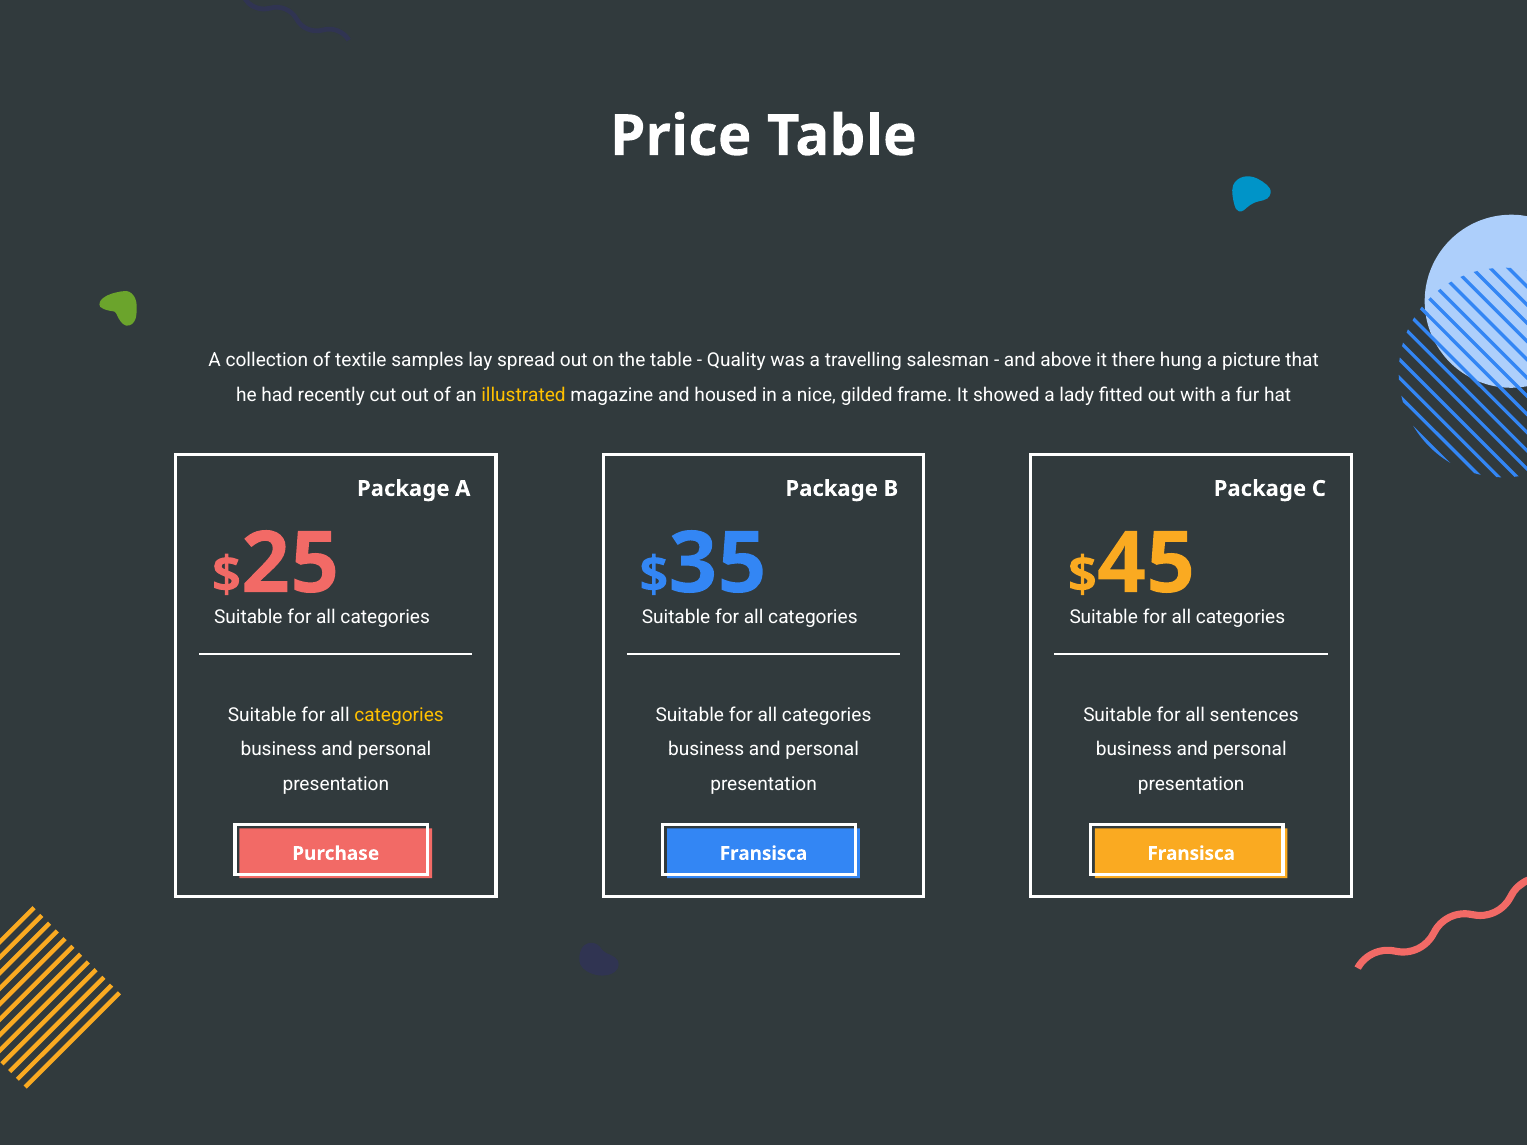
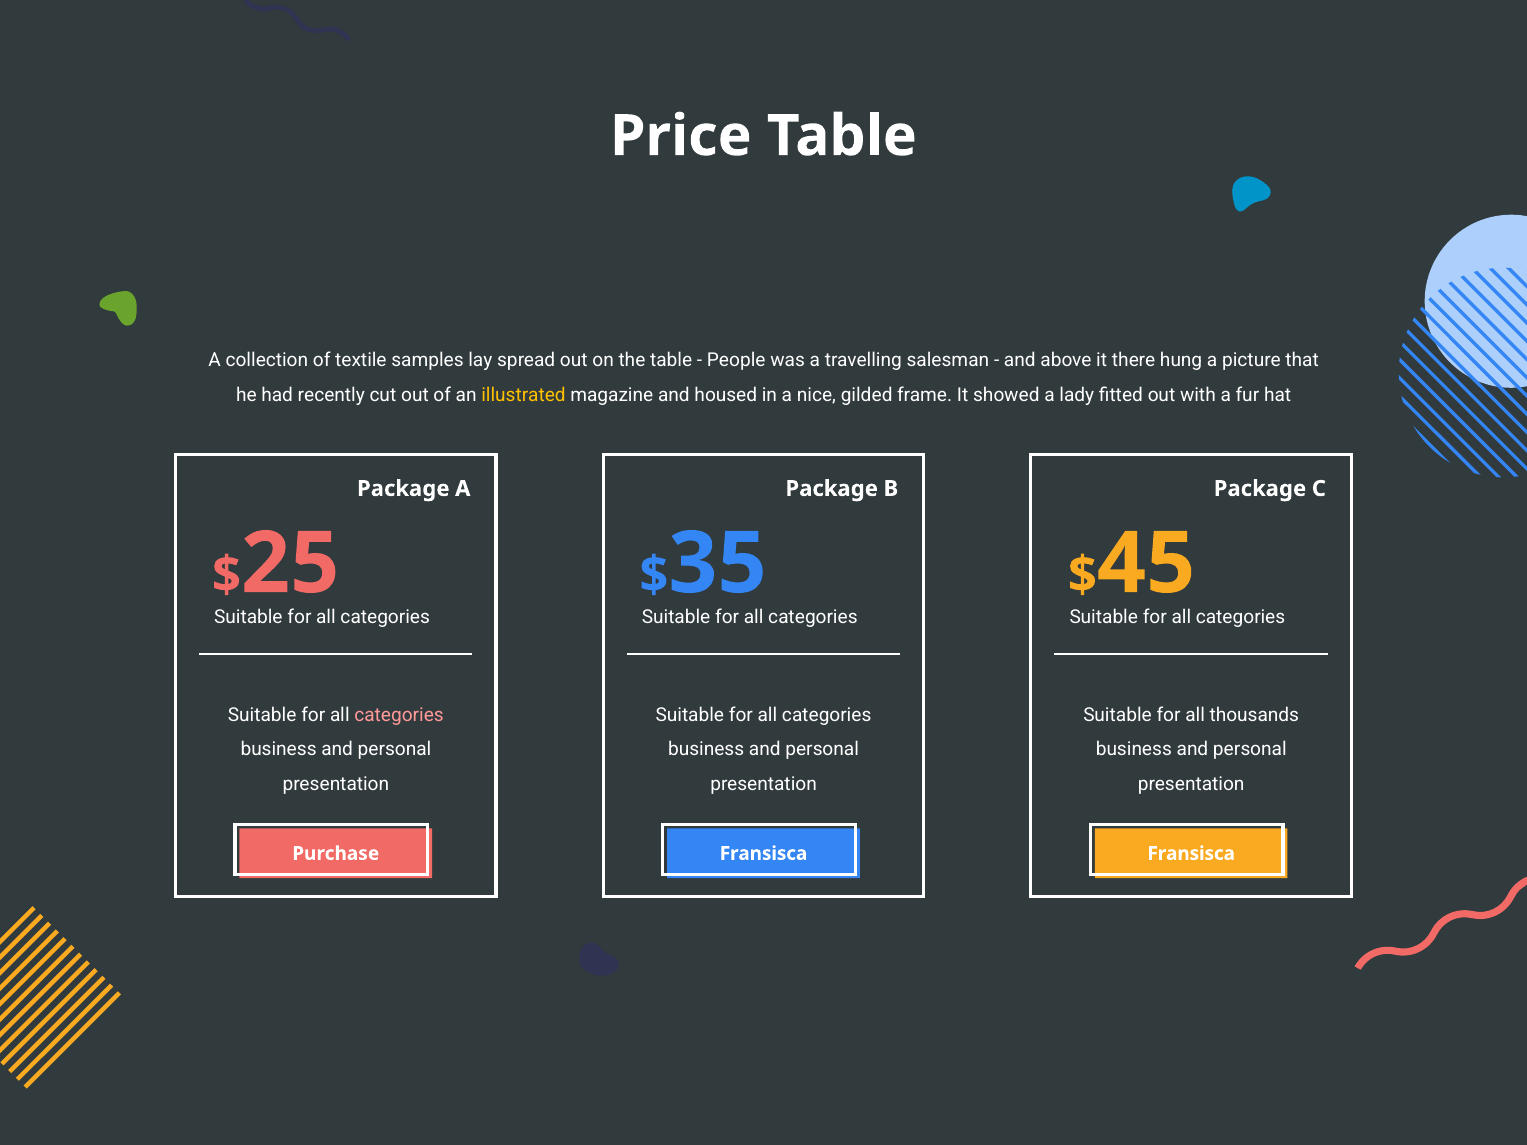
Quality: Quality -> People (736, 360)
categories colour: yellow -> pink (399, 715)
sentences: sentences -> thousands (1254, 715)
